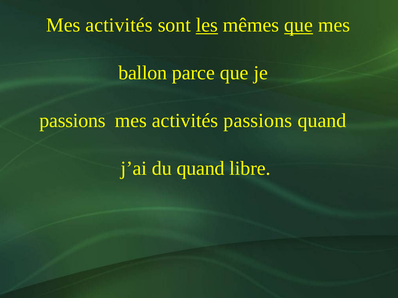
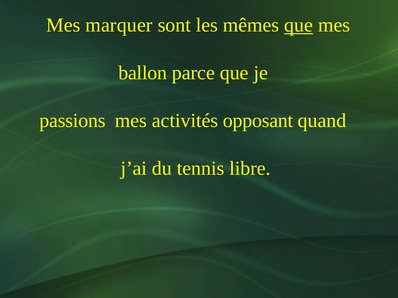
activités: activités -> marquer (119, 25)
les underline: present -> none (207, 25)
activités passions: passions -> opposant (258, 121)
du quand: quand -> tennis (201, 169)
